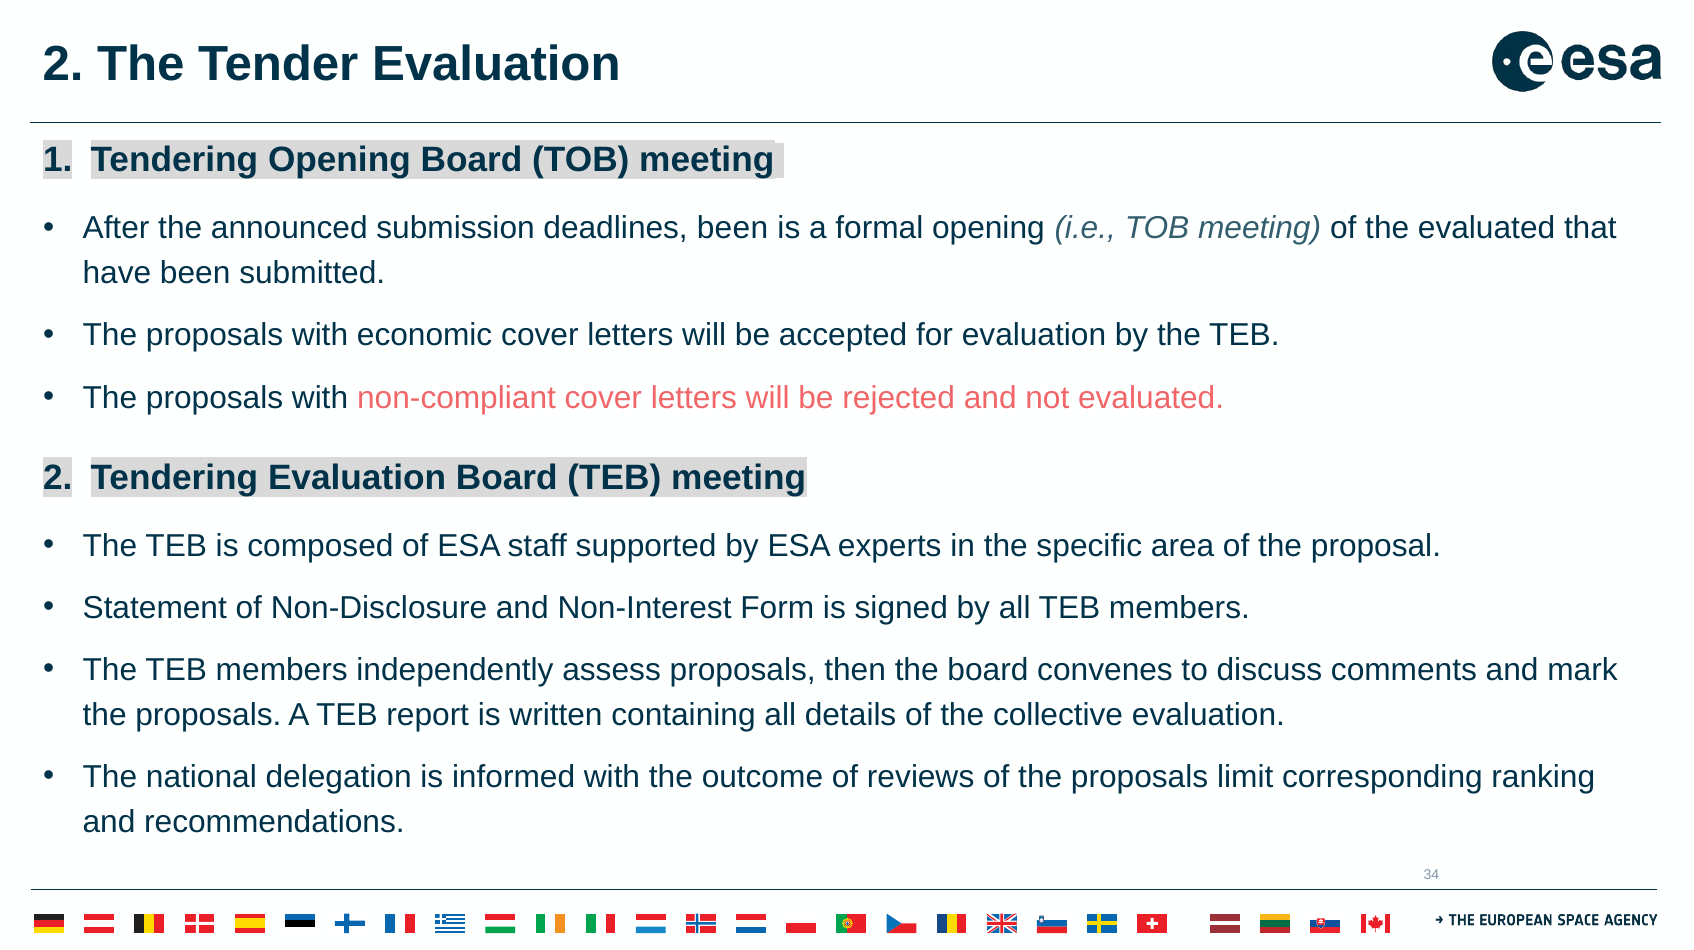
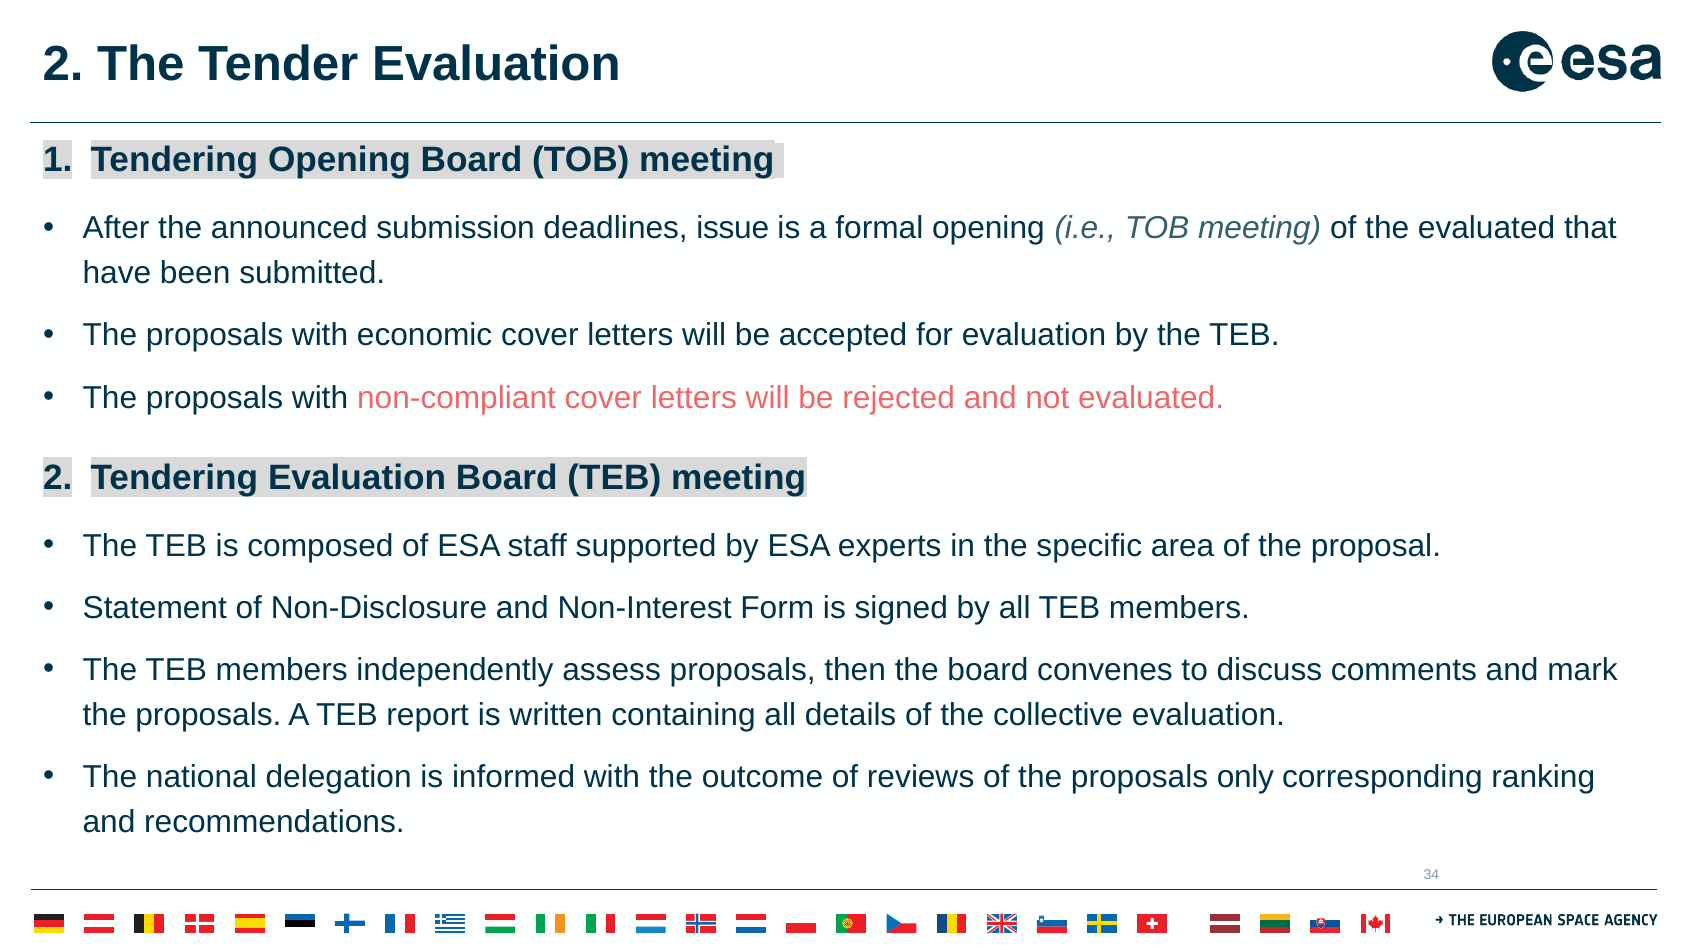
deadlines been: been -> issue (733, 228)
limit: limit -> only (1245, 777)
